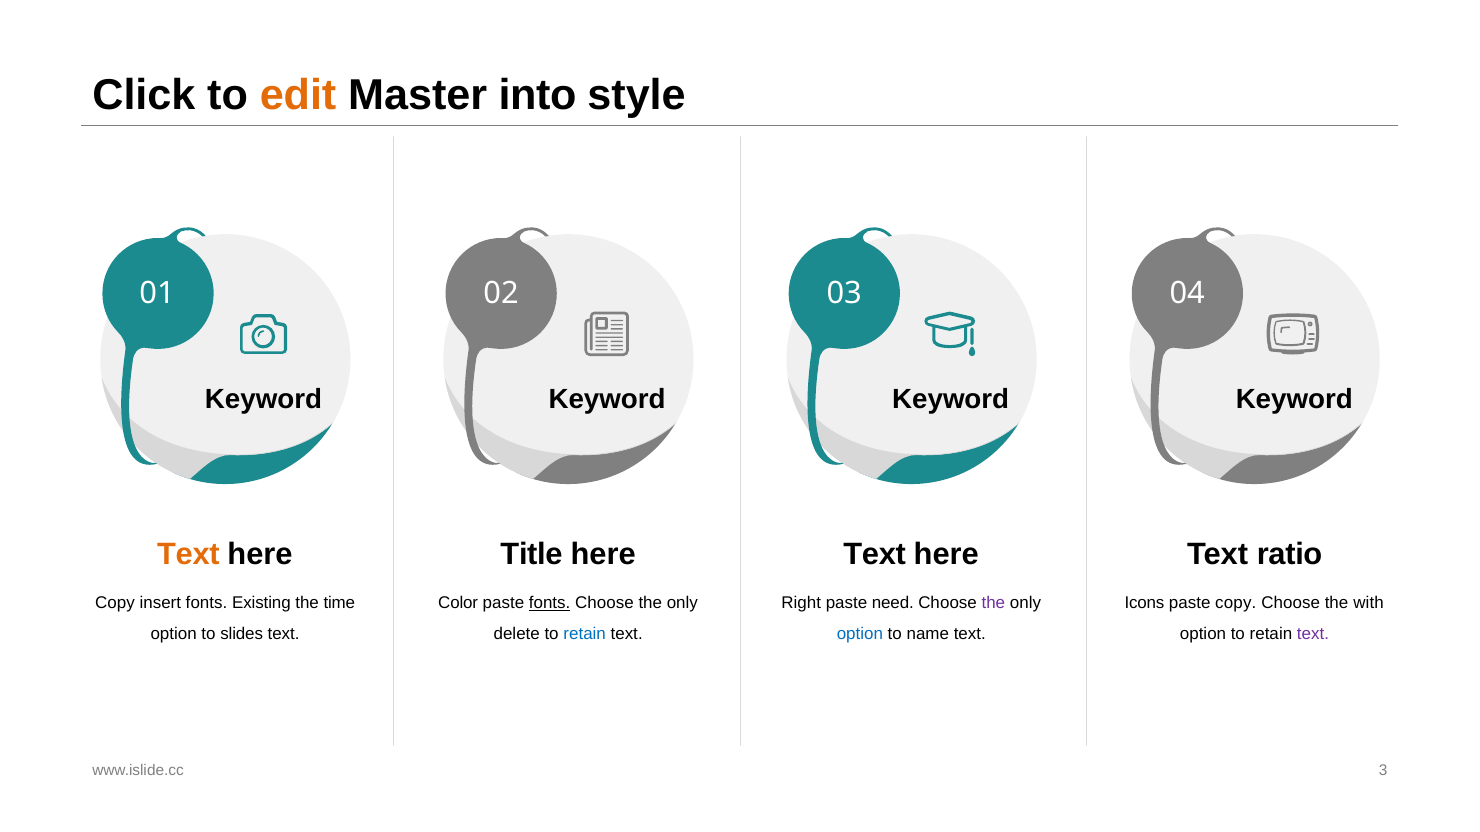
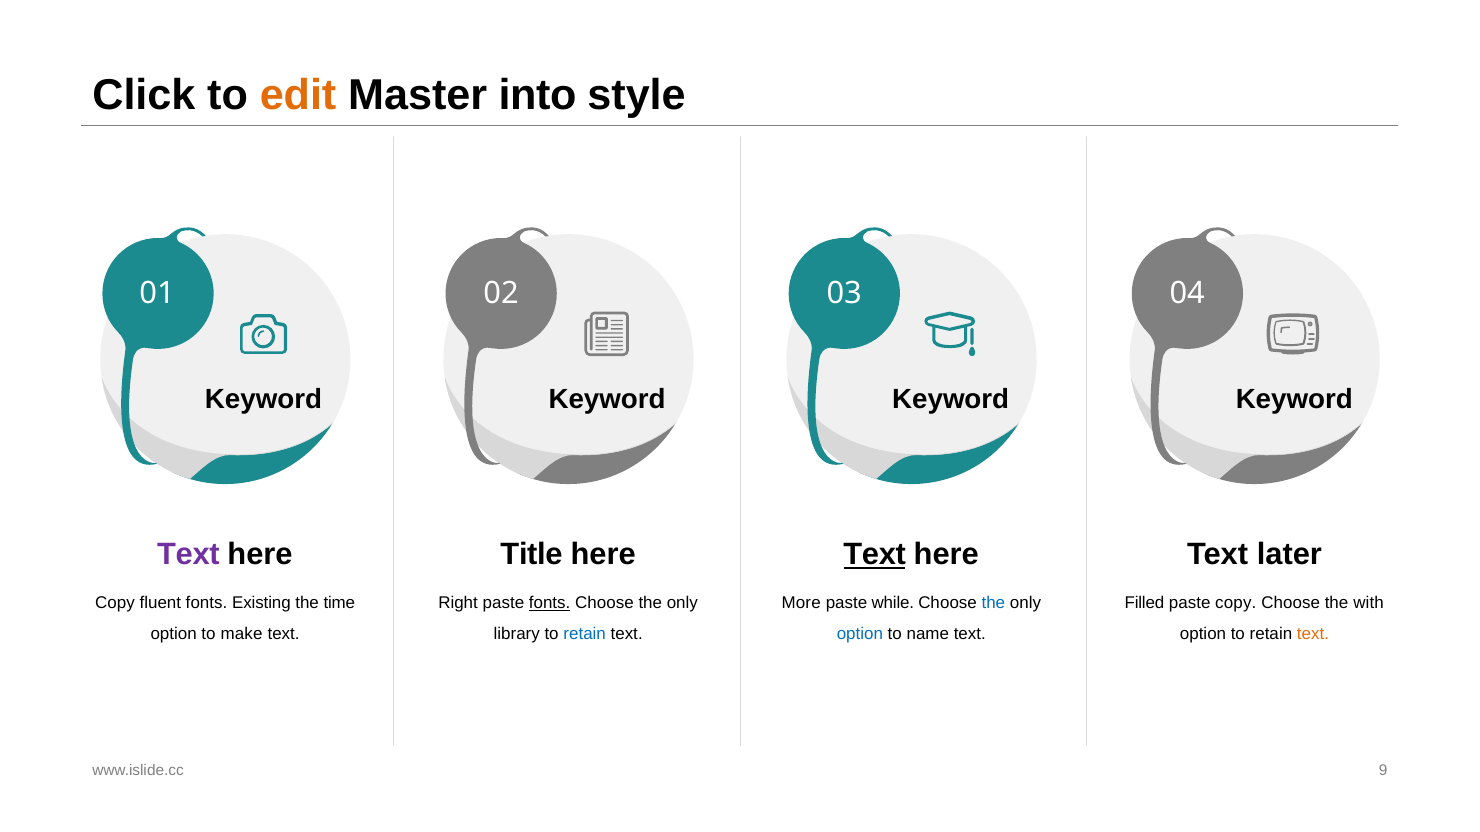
Text colour: orange -> purple (188, 555)
Text underline: none -> present (875, 555)
ratio: ratio -> later (1289, 555)
insert: insert -> fluent (160, 603)
Color: Color -> Right (458, 603)
Right: Right -> More (801, 603)
need: need -> while (893, 603)
the colour: purple -> blue (993, 603)
Icons: Icons -> Filled (1144, 603)
slides: slides -> make (242, 634)
delete: delete -> library (517, 634)
text colour: purple -> orange (1313, 634)
3: 3 -> 9 (1383, 771)
